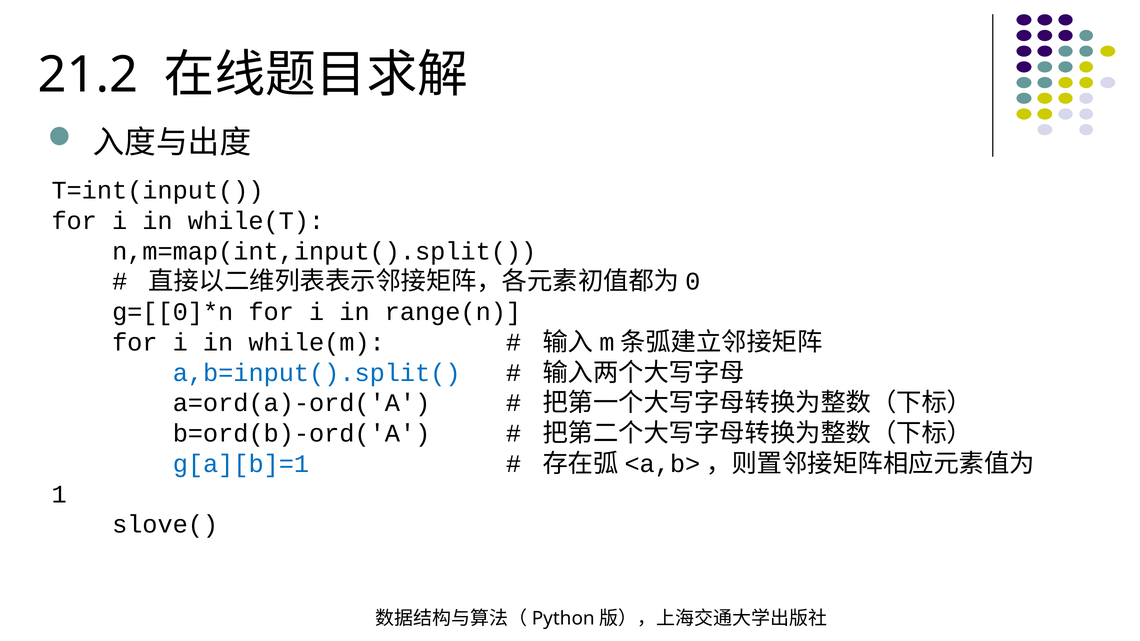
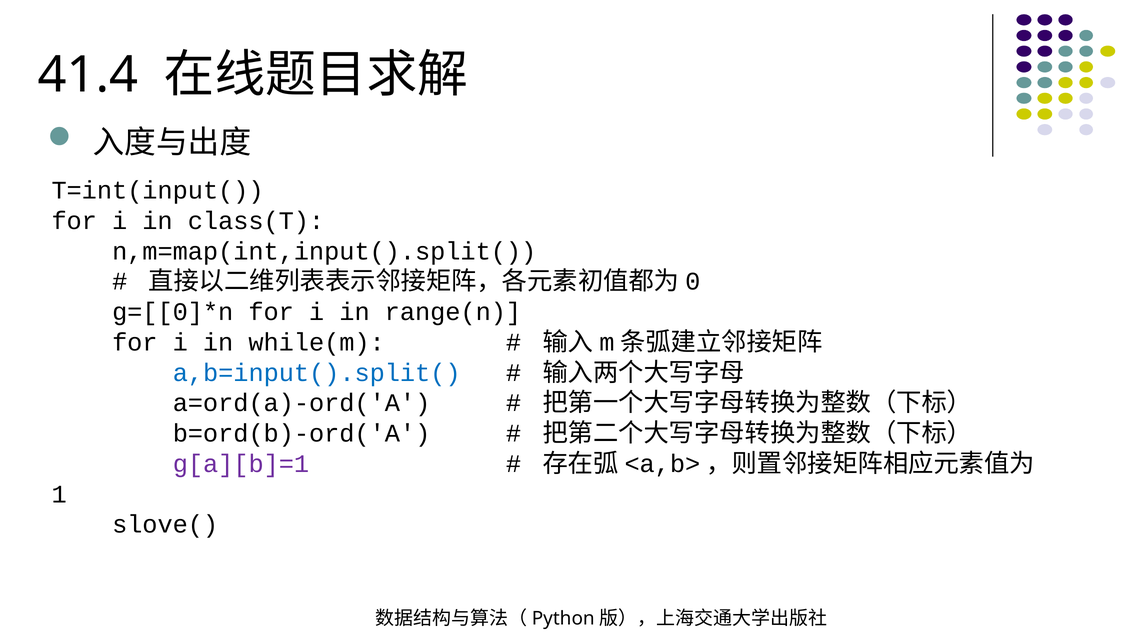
21.2: 21.2 -> 41.4 (88, 75)
while(T: while(T -> class(T (256, 221)
g[a][b]=1 colour: blue -> purple (241, 464)
